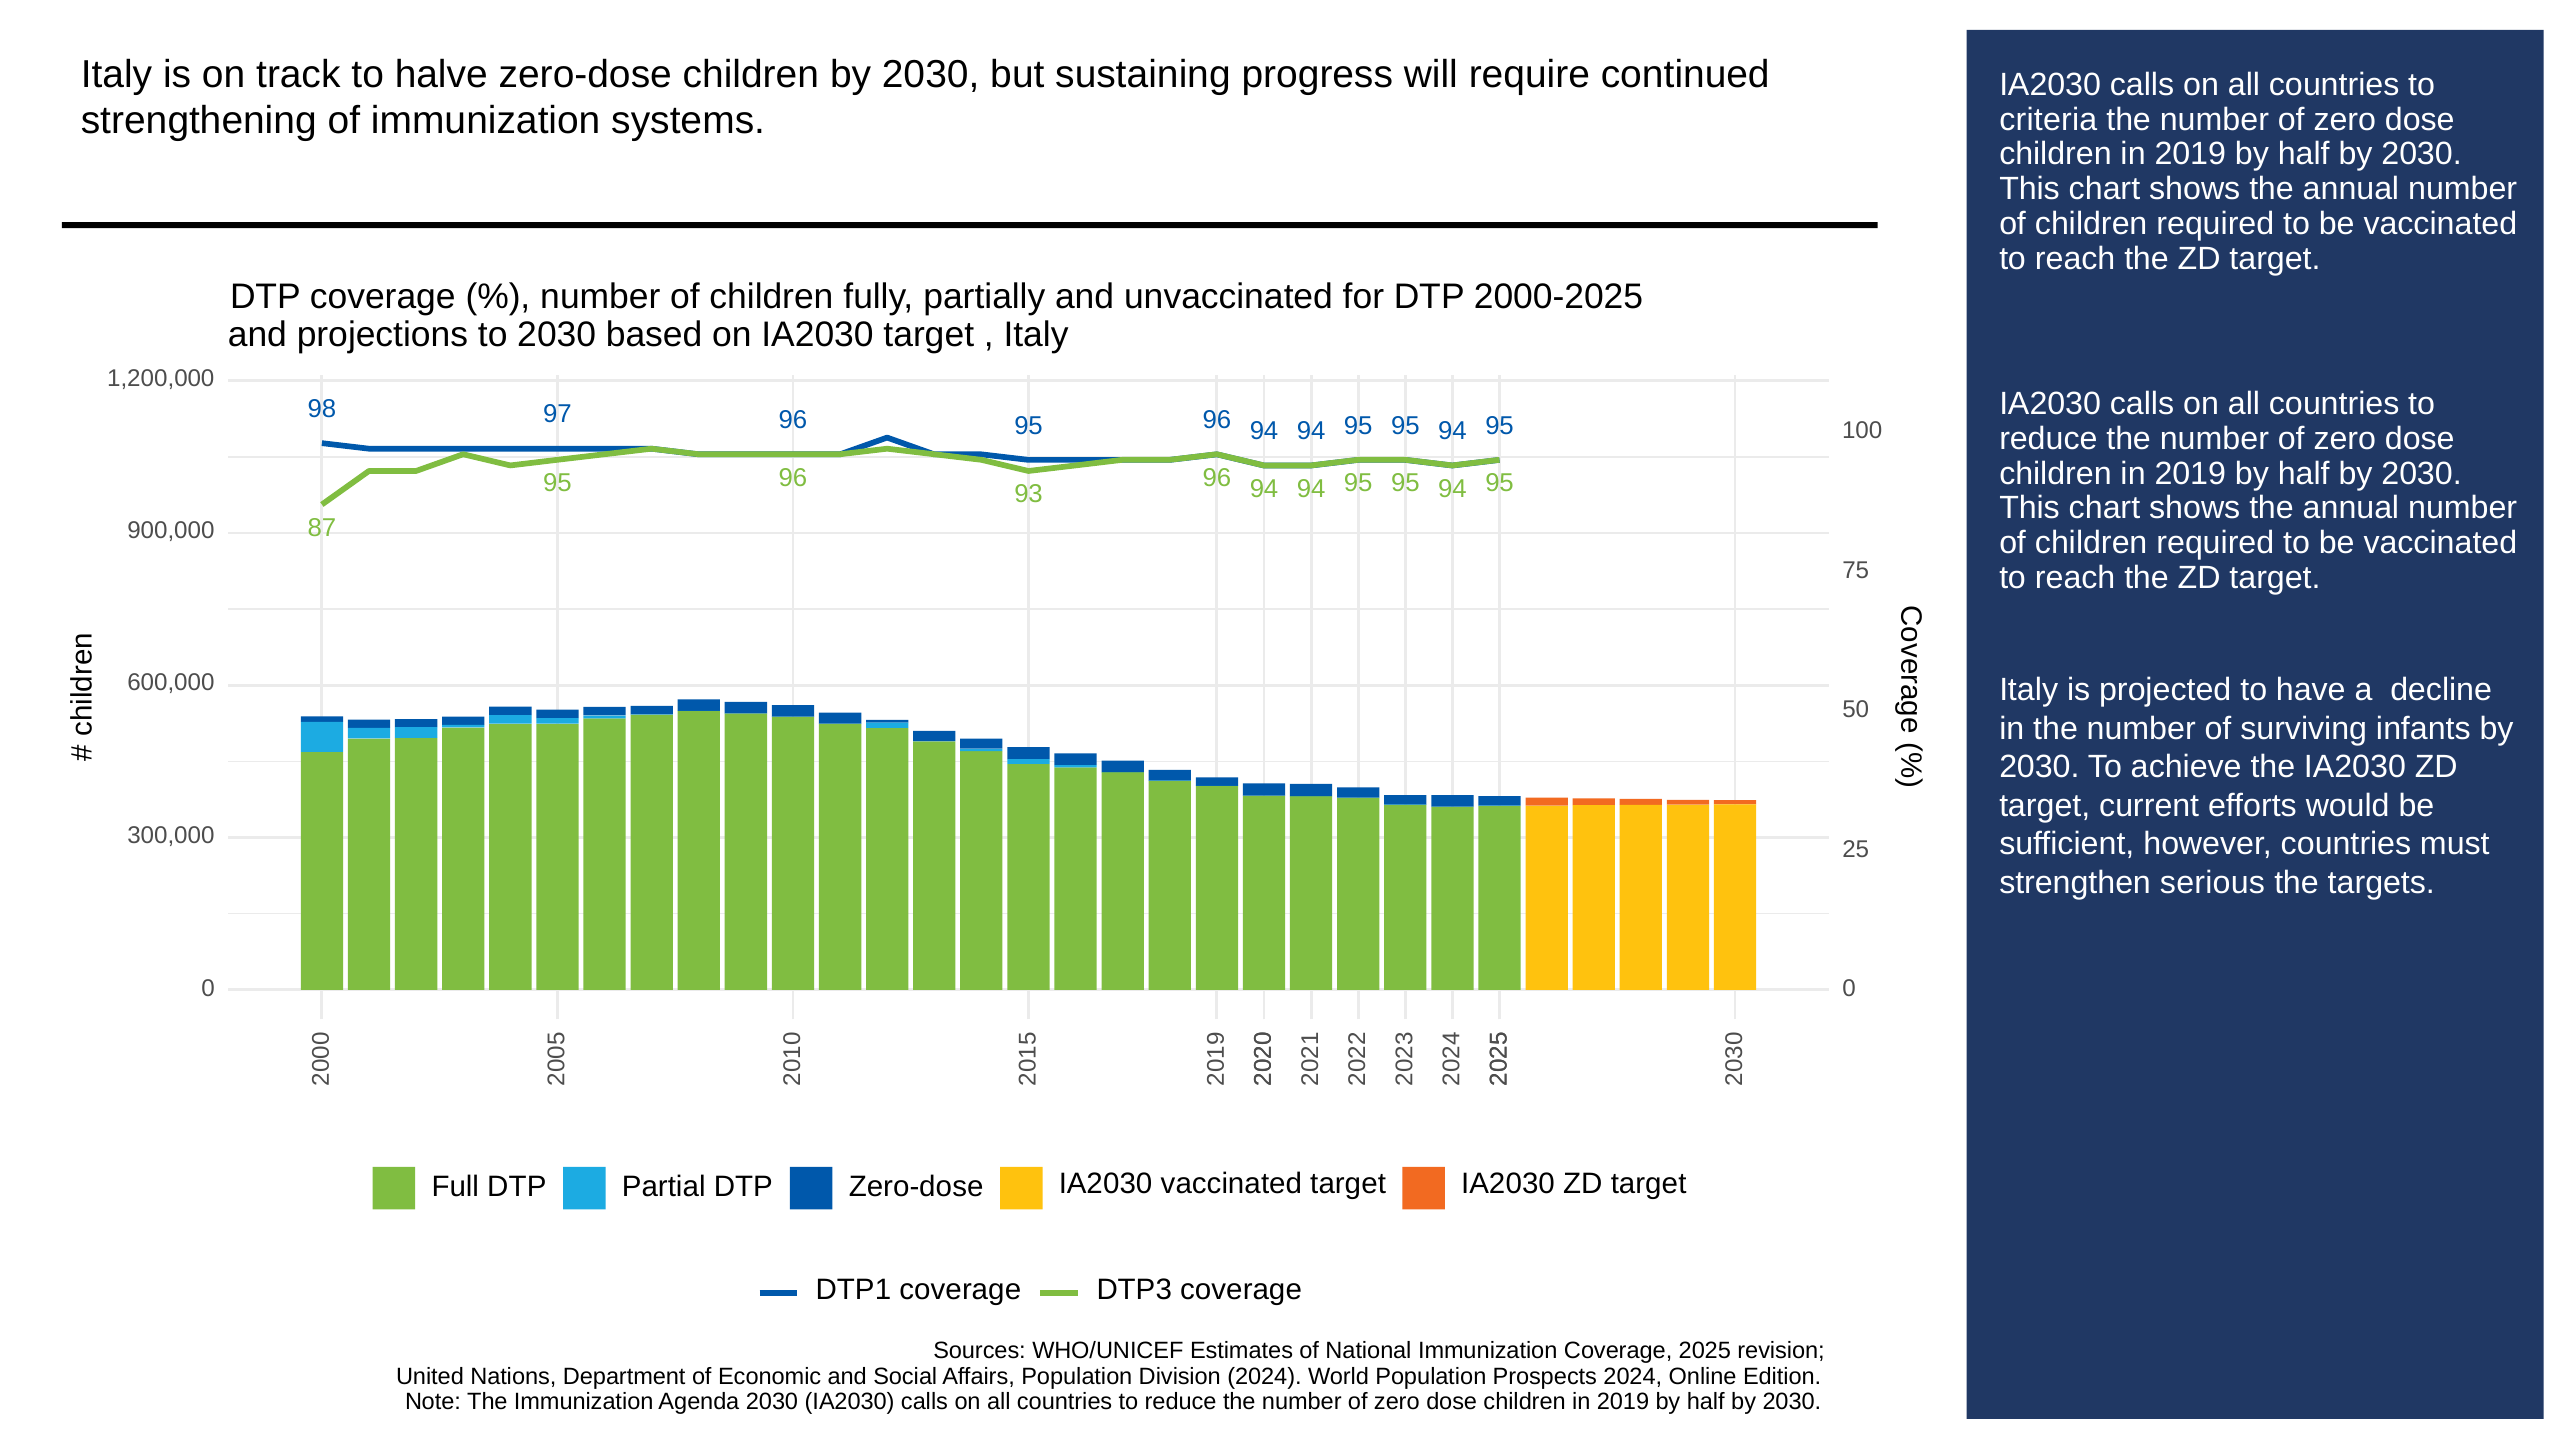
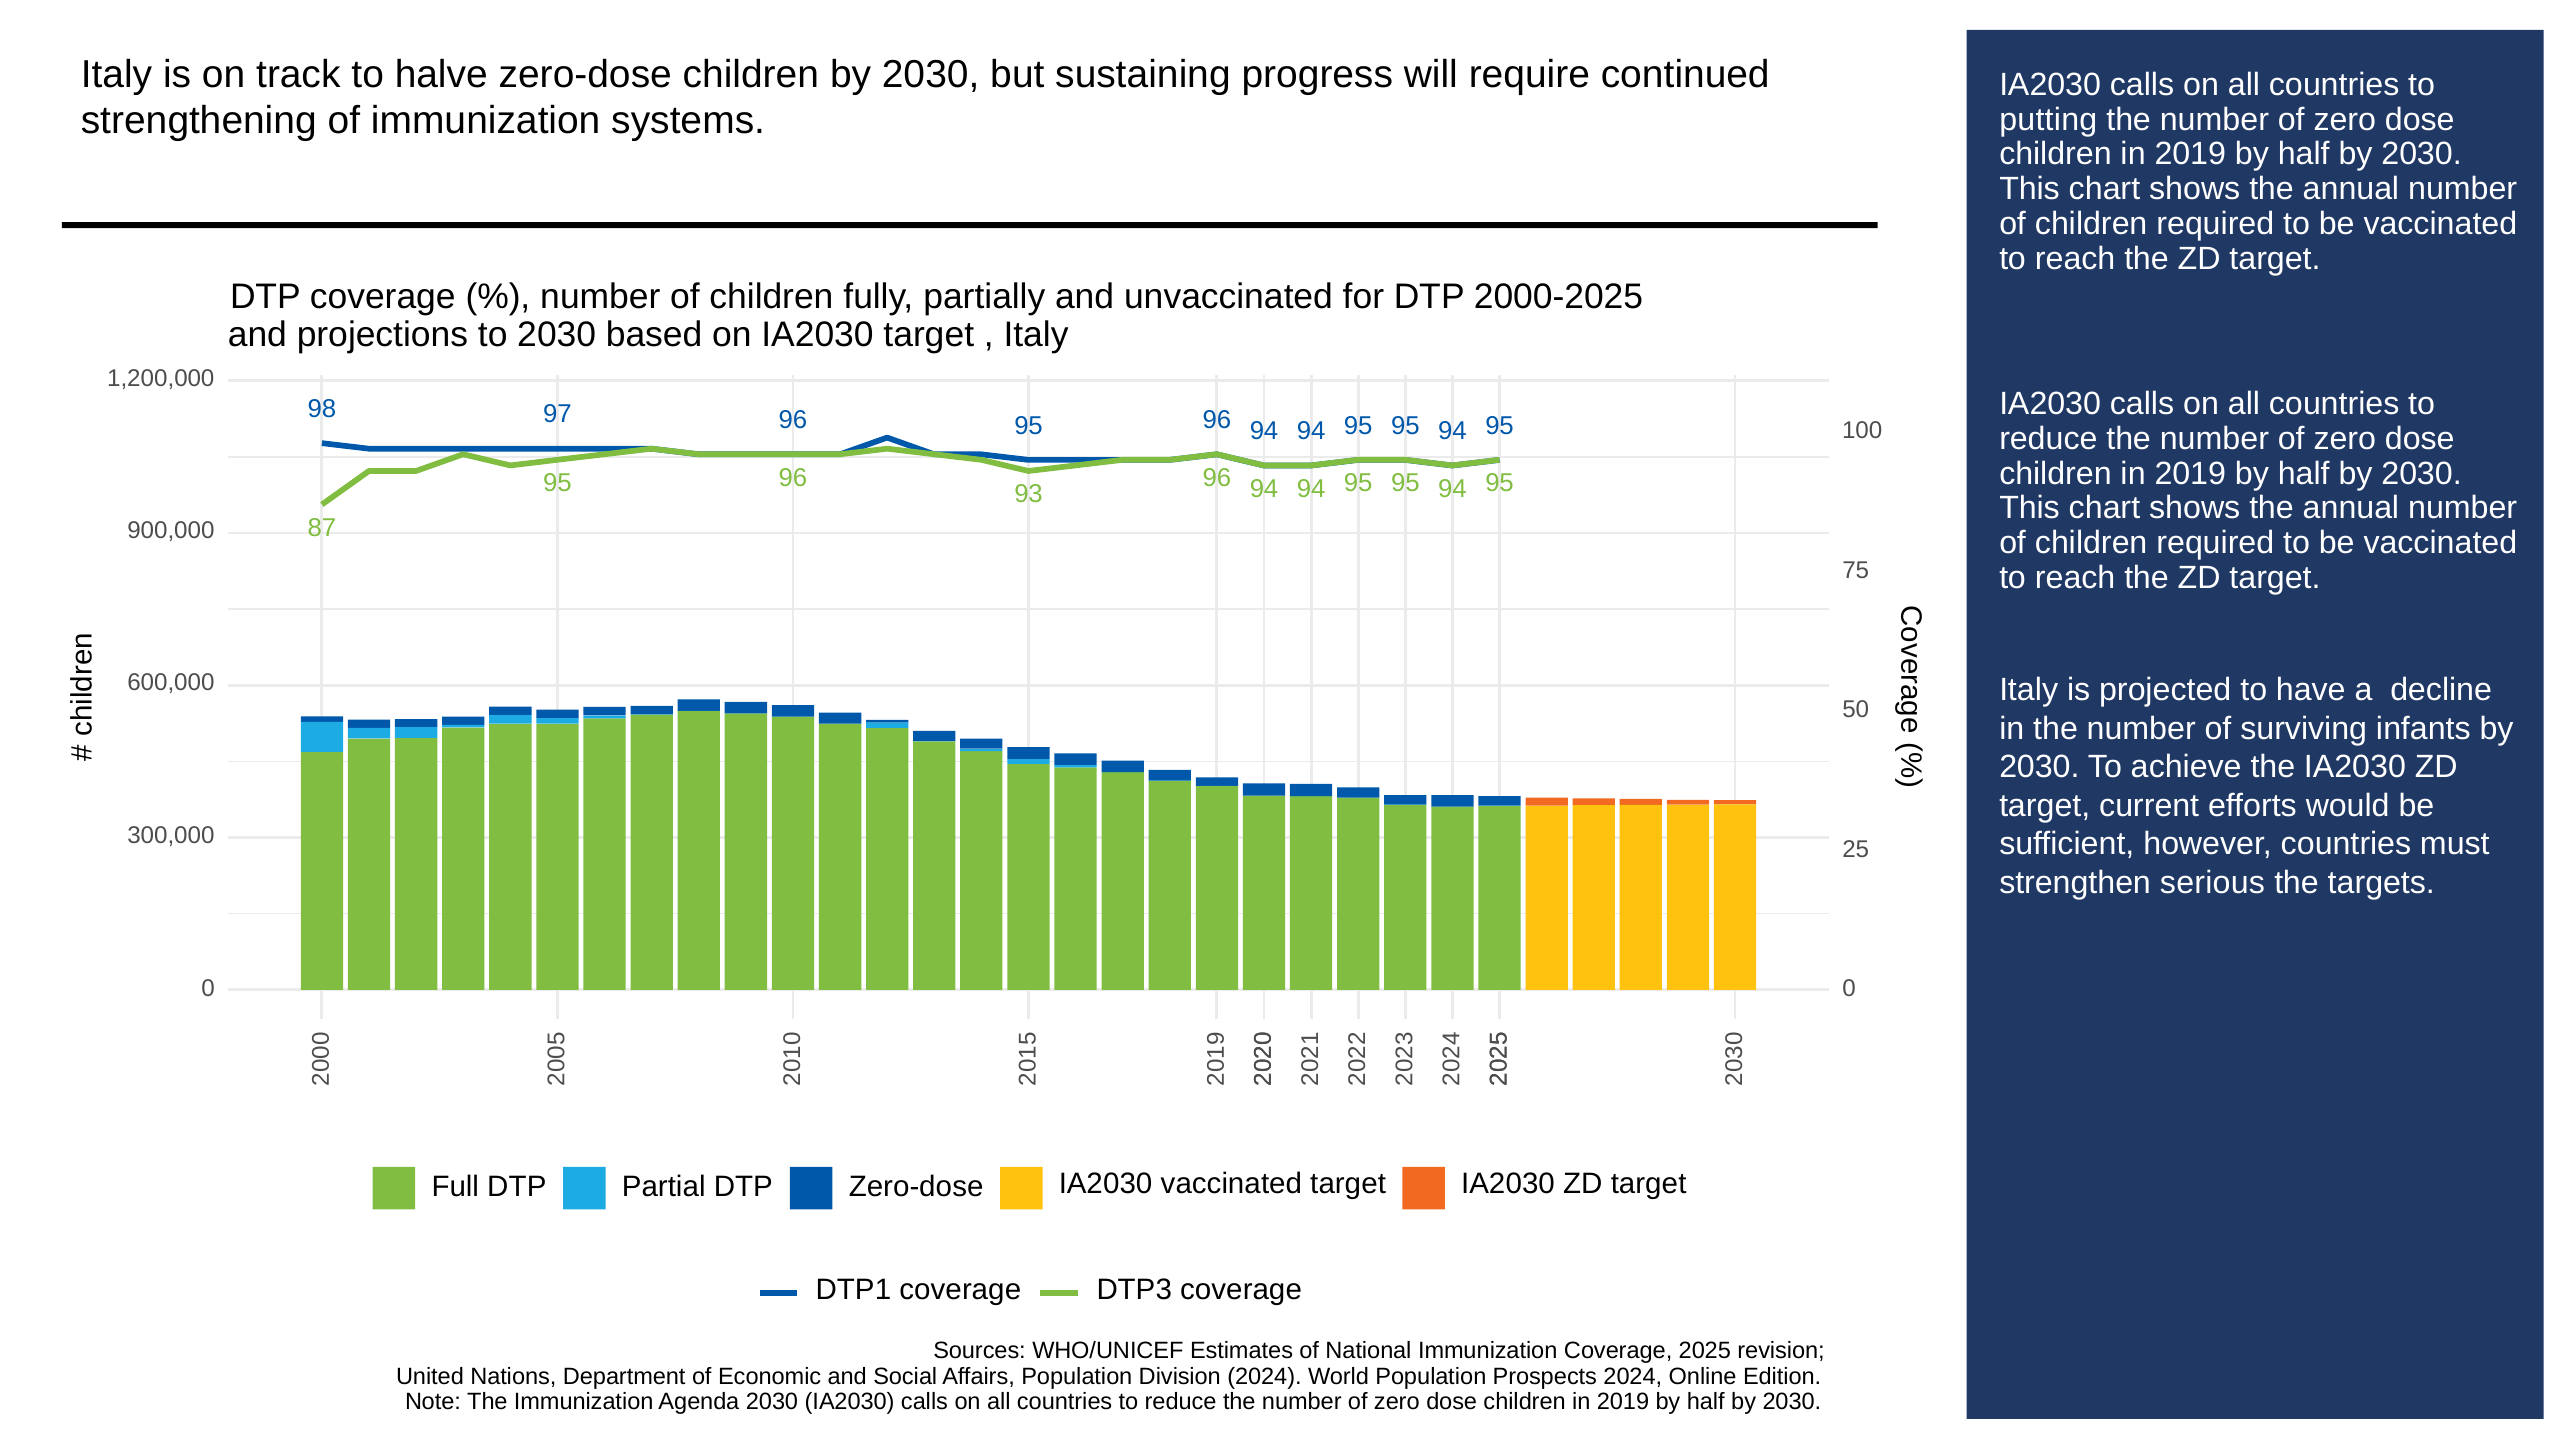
criteria: criteria -> putting (2048, 119)
